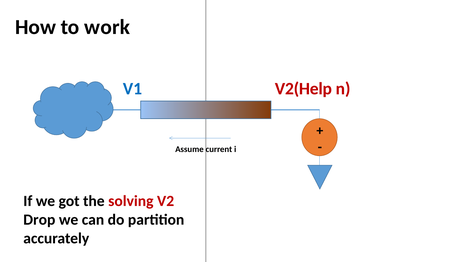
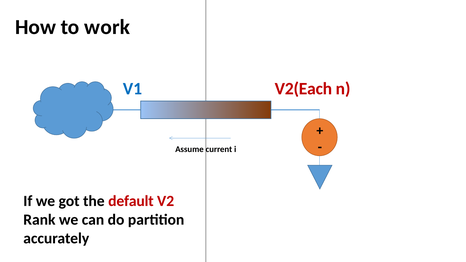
V2(Help: V2(Help -> V2(Each (303, 89)
solving: solving -> default (131, 201)
Drop: Drop -> Rank (39, 220)
